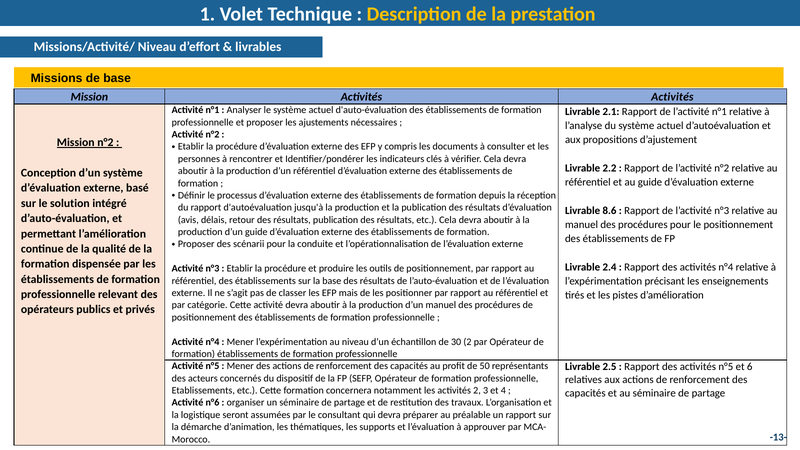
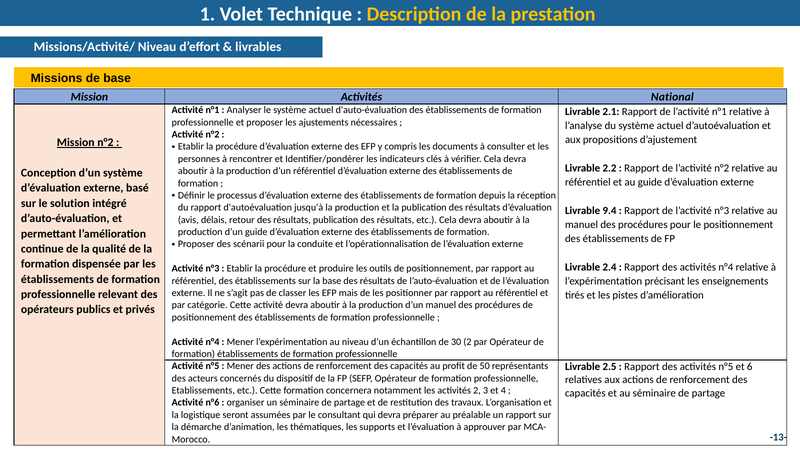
Activités Activités: Activités -> National (672, 97)
8.6: 8.6 -> 9.4 (609, 210)
